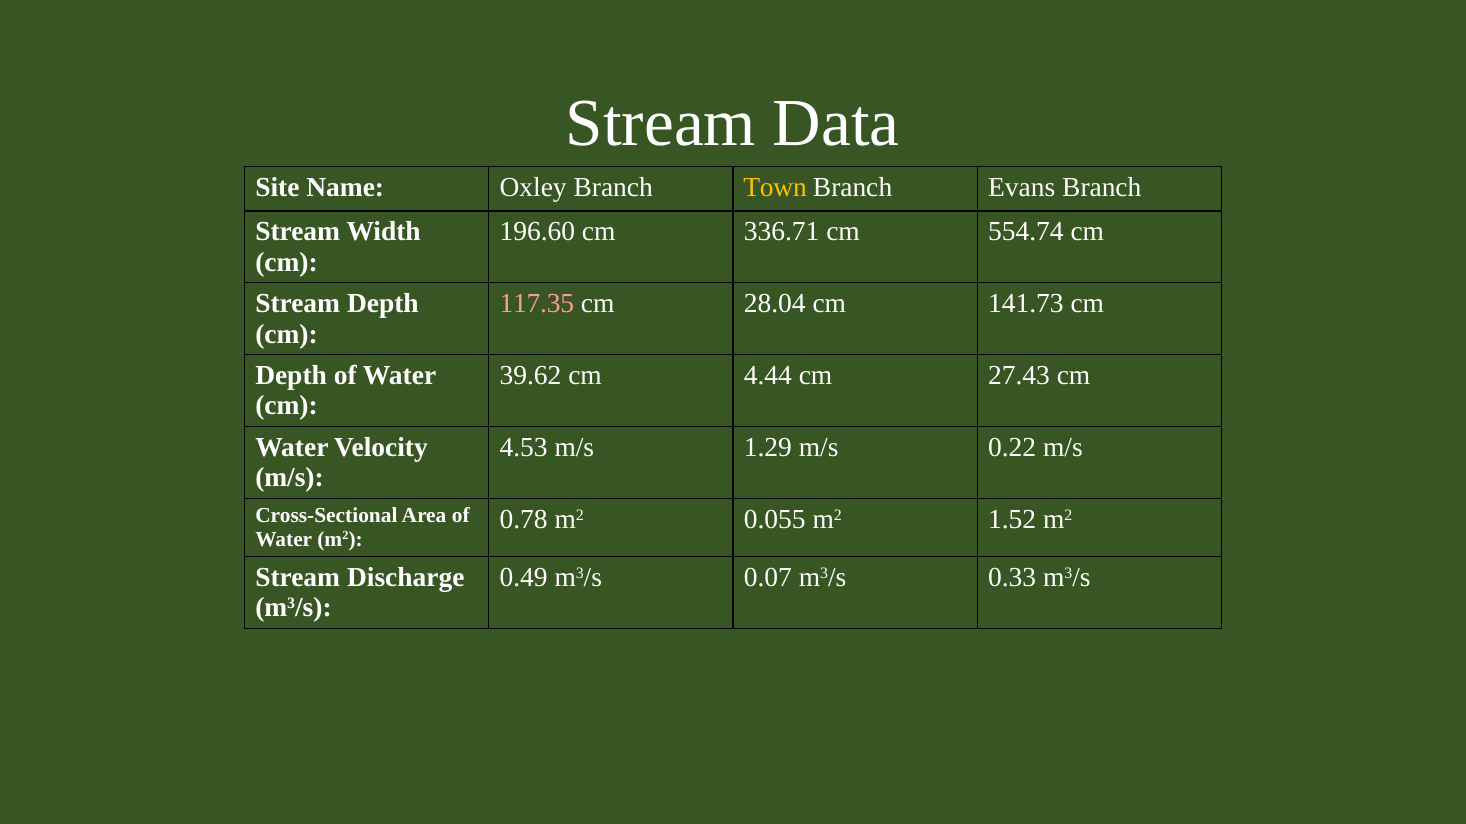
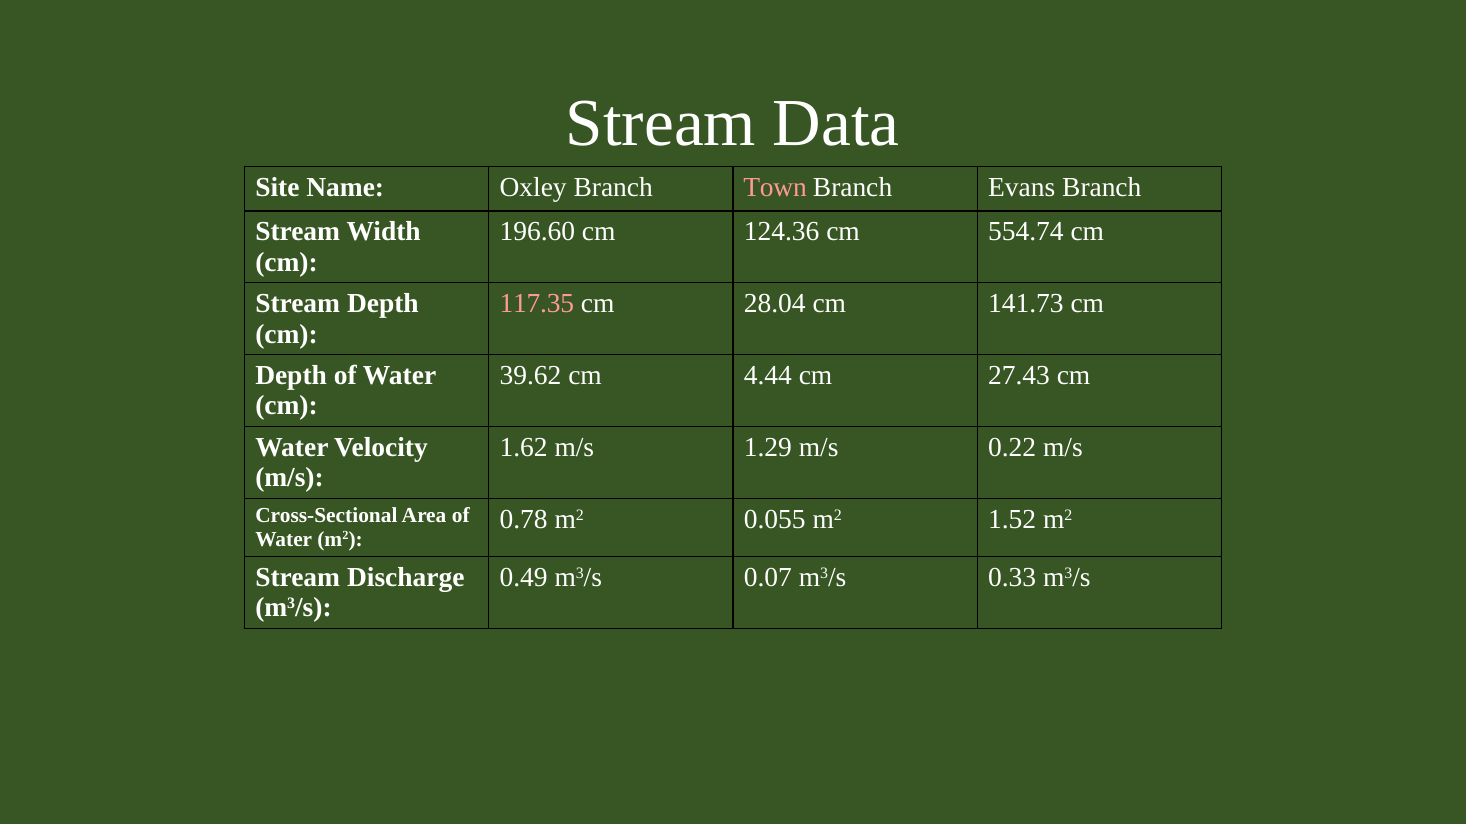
Town colour: yellow -> pink (775, 187)
336.71: 336.71 -> 124.36 (782, 232)
4.53: 4.53 -> 1.62 (524, 448)
